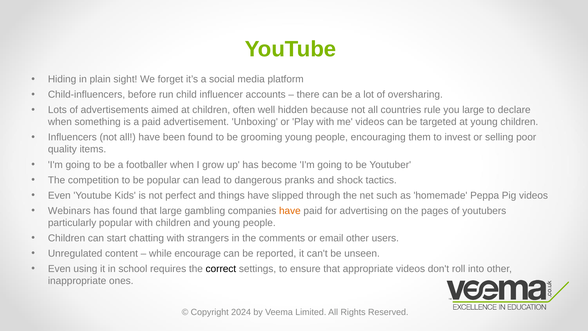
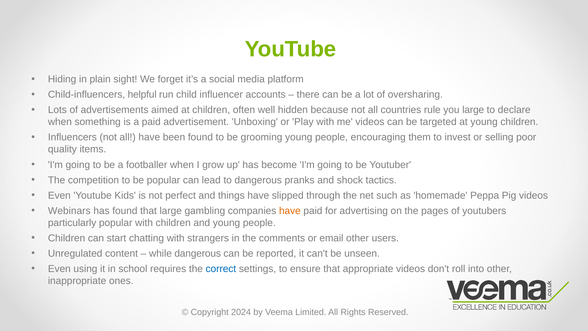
before: before -> helpful (142, 95)
while encourage: encourage -> dangerous (198, 253)
correct colour: black -> blue (221, 269)
